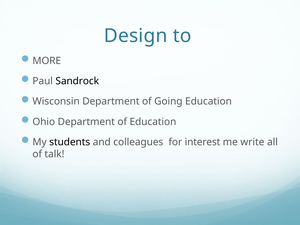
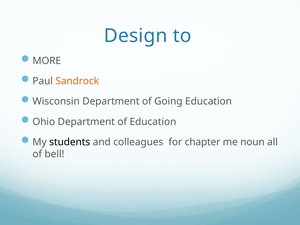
Sandrock colour: black -> orange (77, 81)
interest: interest -> chapter (203, 142)
write: write -> noun (252, 142)
talk: talk -> bell (54, 154)
